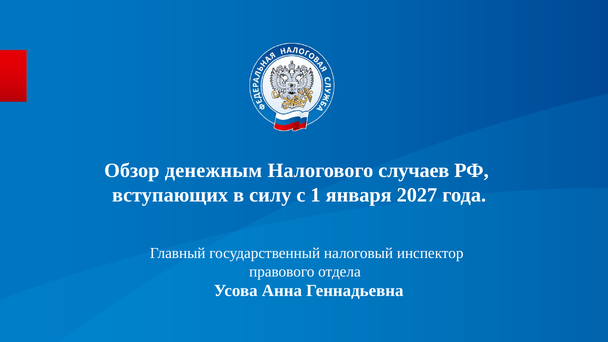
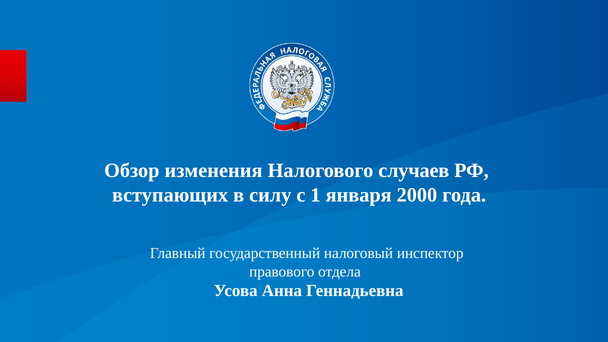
денежным: денежным -> изменения (214, 171)
2027: 2027 -> 2000 (417, 195)
